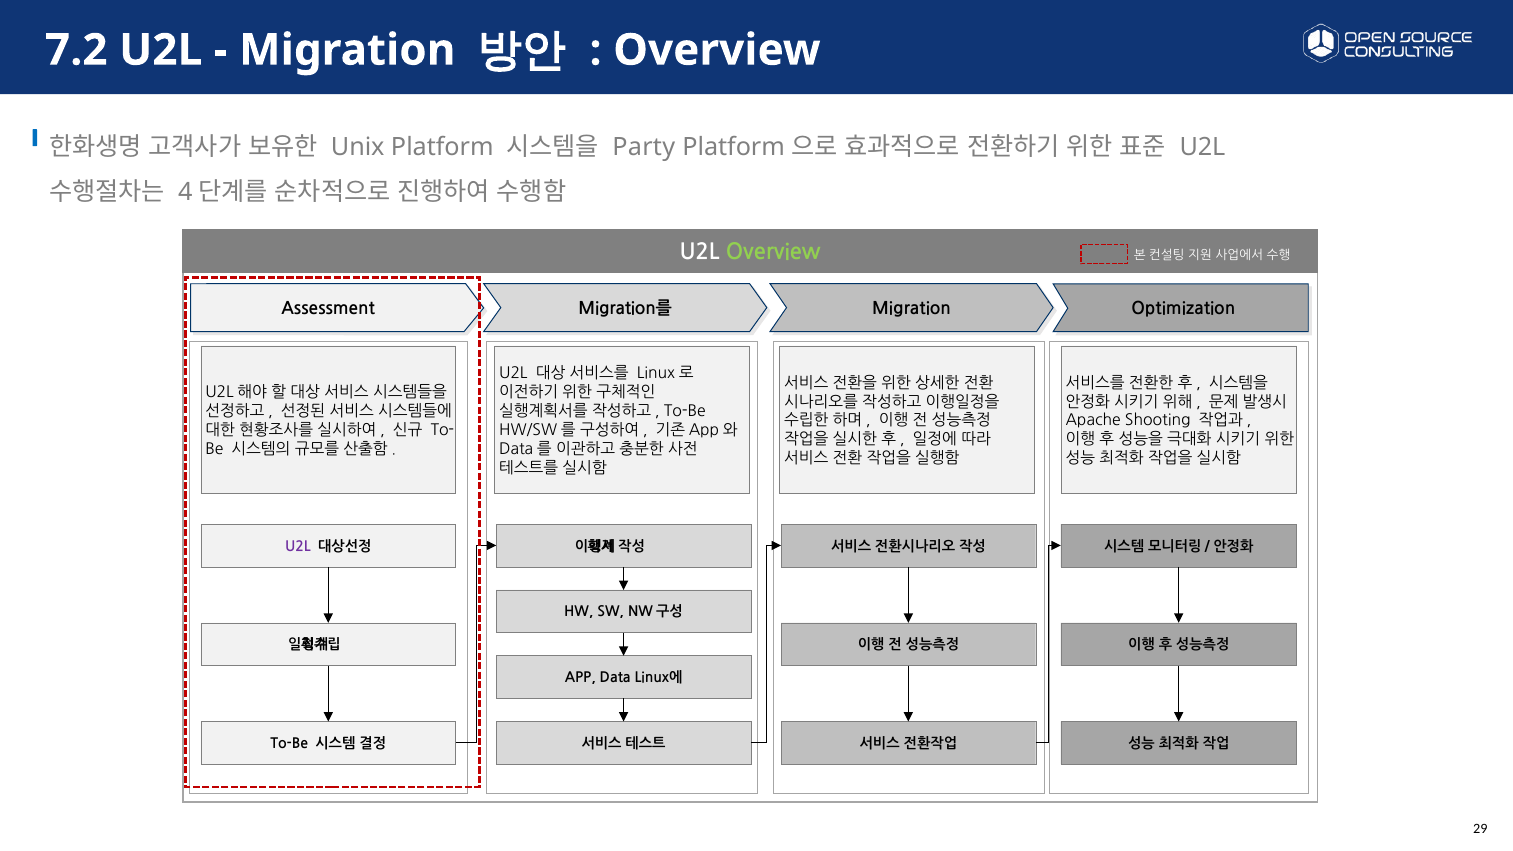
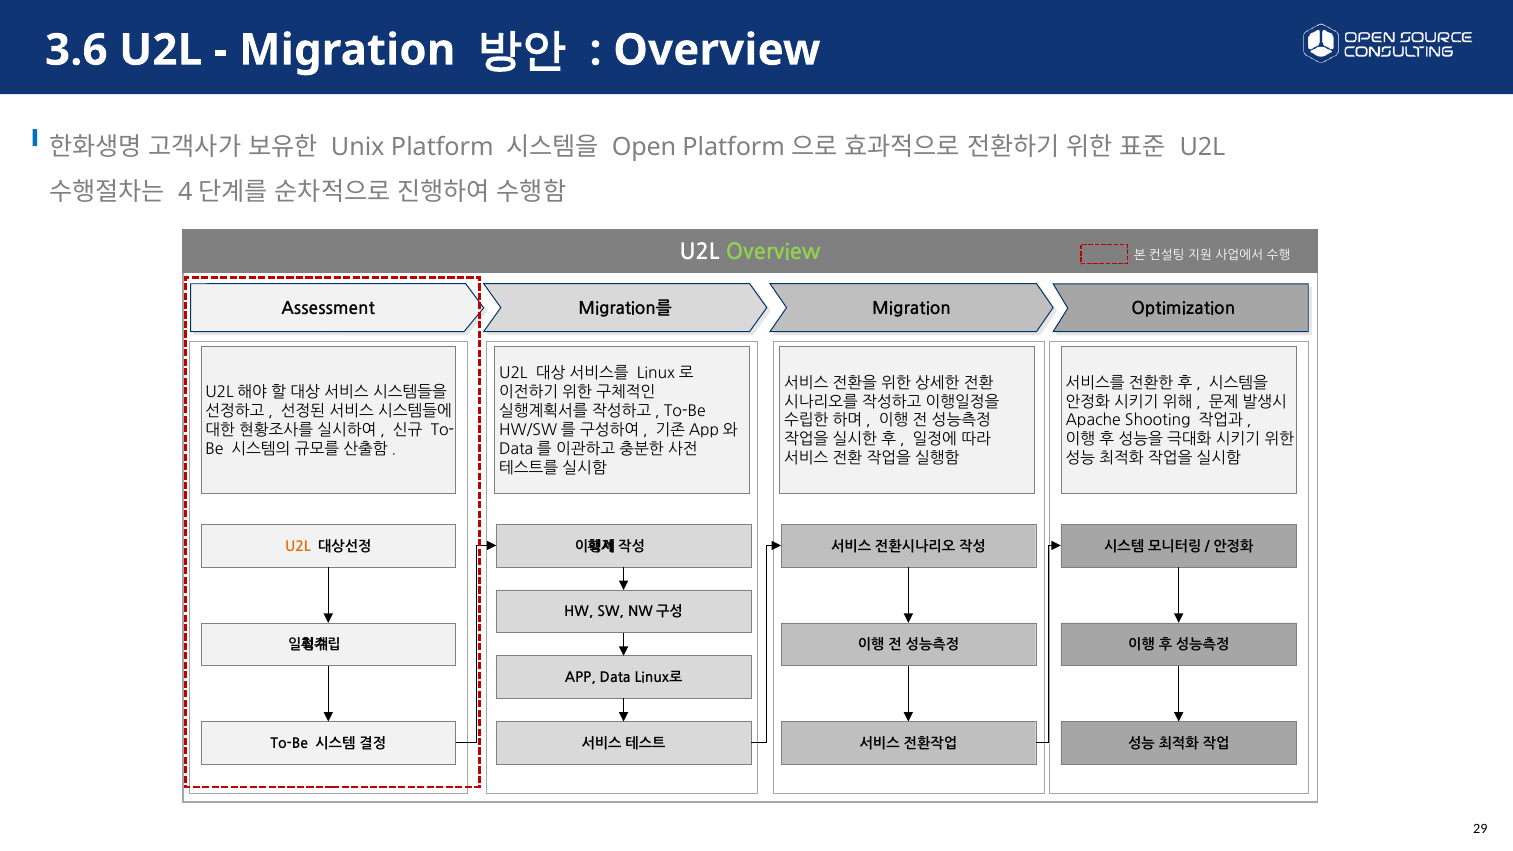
7.2: 7.2 -> 3.6 (76, 50)
Party: Party -> Open (644, 147)
U2L colour: purple -> orange (298, 546)
Data Linux에: Linux에 -> Linux로 (659, 678)
